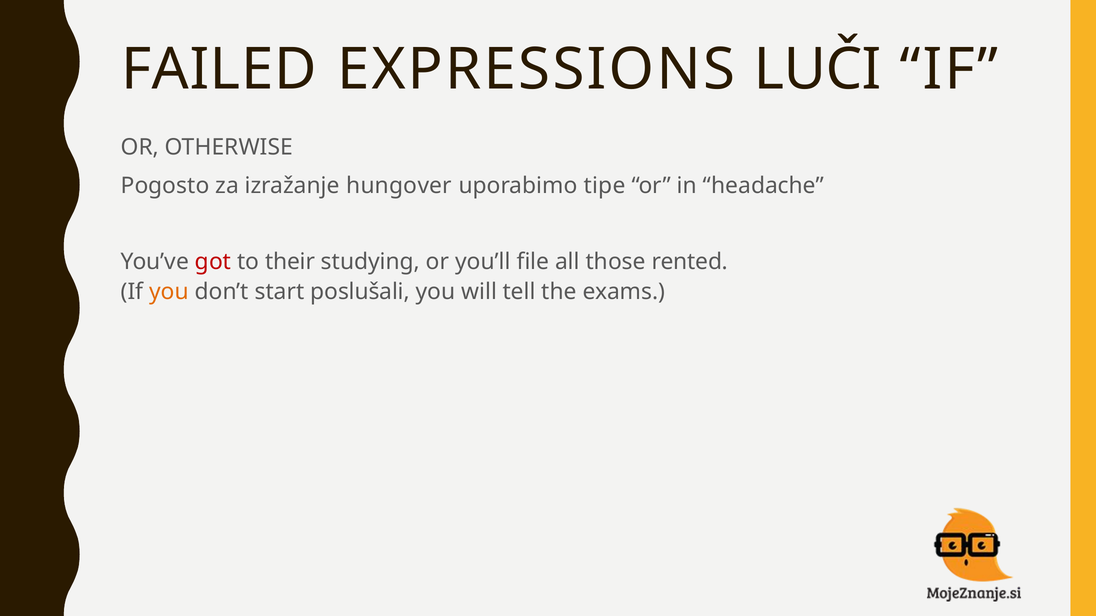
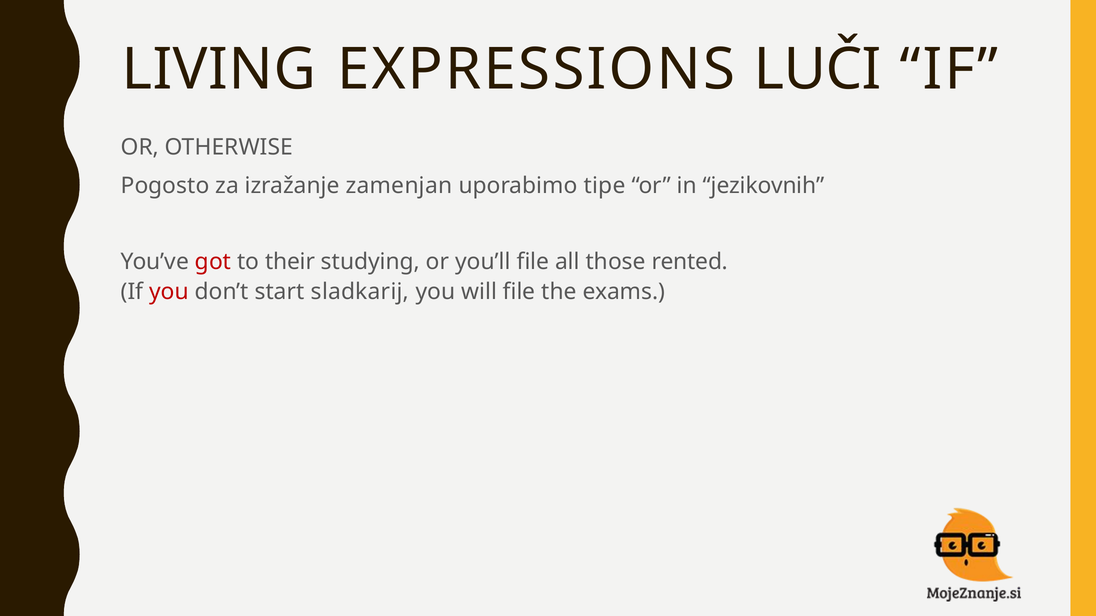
FAILED: FAILED -> LIVING (219, 70)
hungover: hungover -> zamenjan (399, 186)
headache: headache -> jezikovnih (764, 186)
you colour: orange -> red (169, 292)
poslušali: poslušali -> sladkarij (360, 292)
will tell: tell -> file (519, 292)
